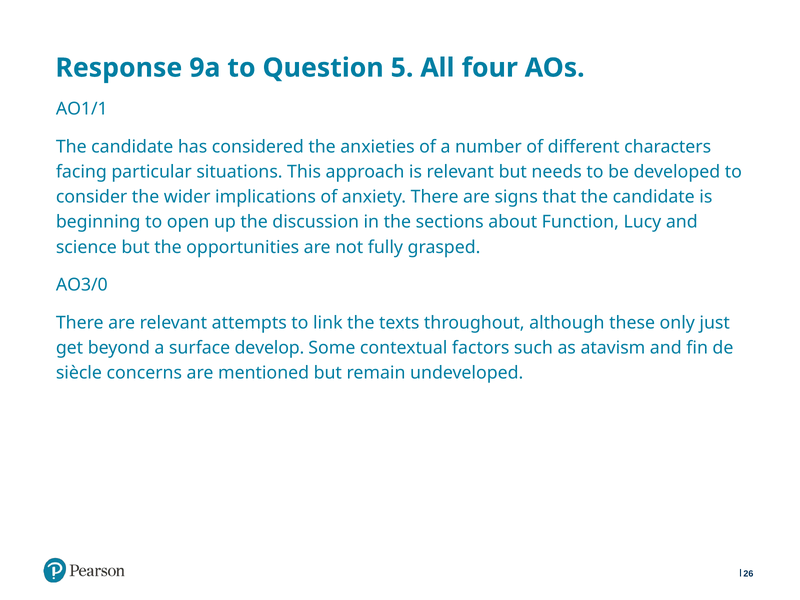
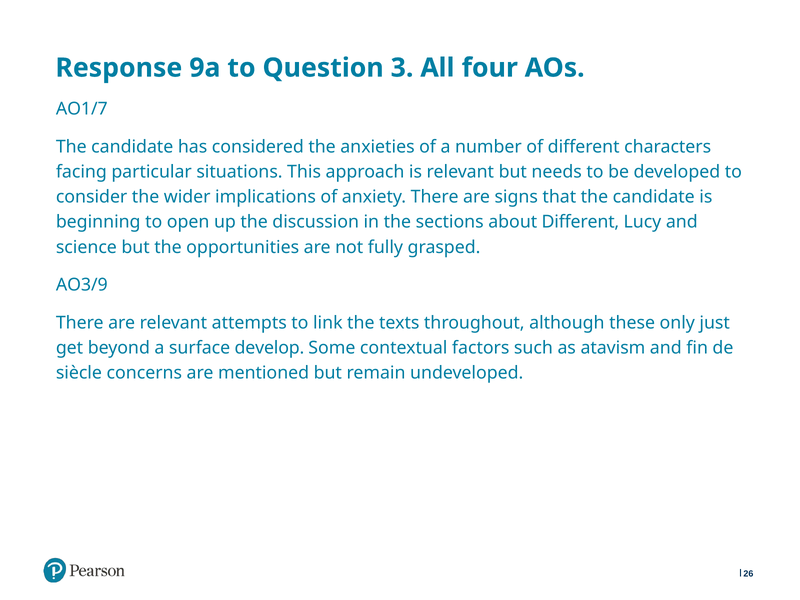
5: 5 -> 3 (402, 68)
AO1/1: AO1/1 -> AO1/7 (82, 109)
about Function: Function -> Different (580, 222)
AO3/0: AO3/0 -> AO3/9 (82, 285)
